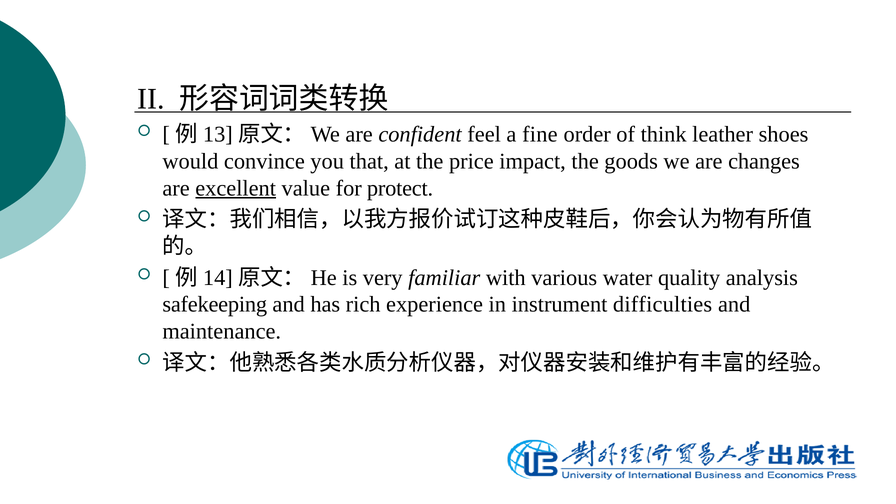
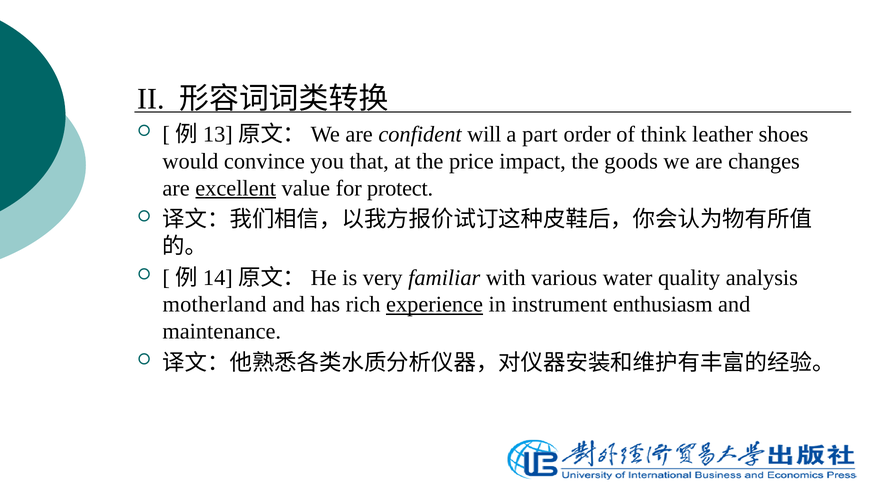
feel: feel -> will (484, 134)
fine: fine -> part (540, 134)
safekeeping: safekeeping -> motherland (215, 305)
experience underline: none -> present (435, 305)
difficulties: difficulties -> enthusiasm (663, 305)
